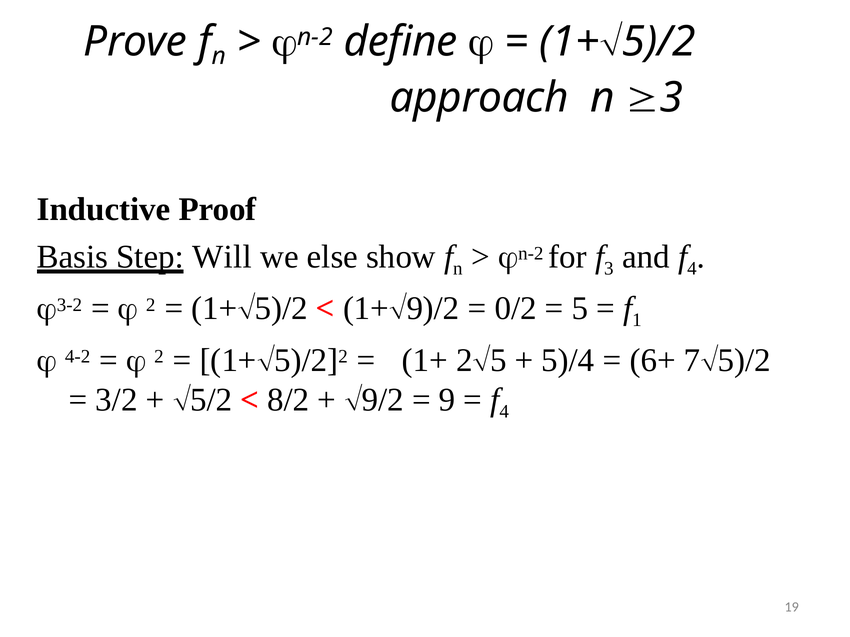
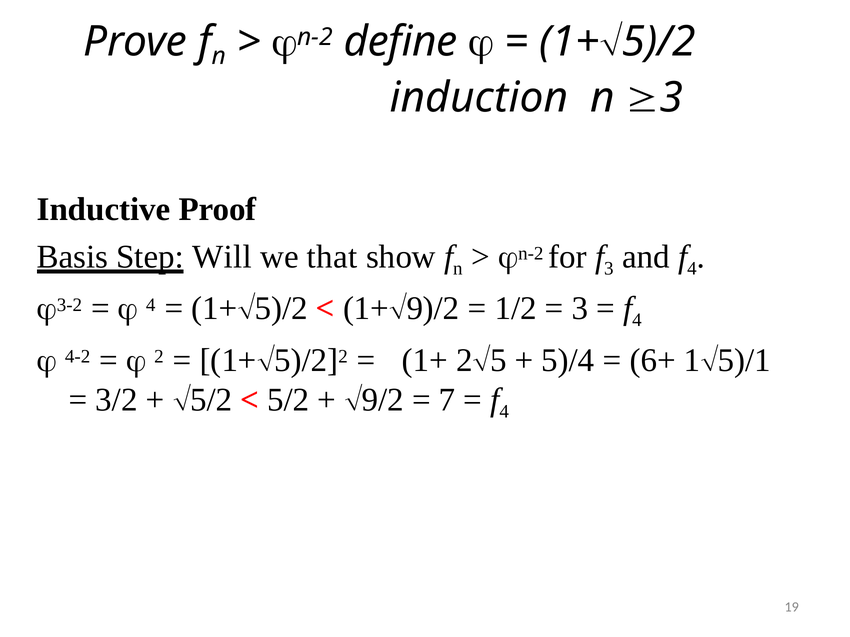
approach: approach -> induction (479, 98)
else: else -> that (332, 257)
2: 2 -> 4 (151, 305)
0/2: 0/2 -> 1/2 (516, 309)
5: 5 -> 3 (580, 309)
1: 1 -> 4 (637, 320)
7: 7 -> 1 (692, 360)
5)/2: 5)/2 -> 5)/1 (744, 360)
8/2: 8/2 -> 5/2 (288, 400)
9: 9 -> 7 (447, 400)
